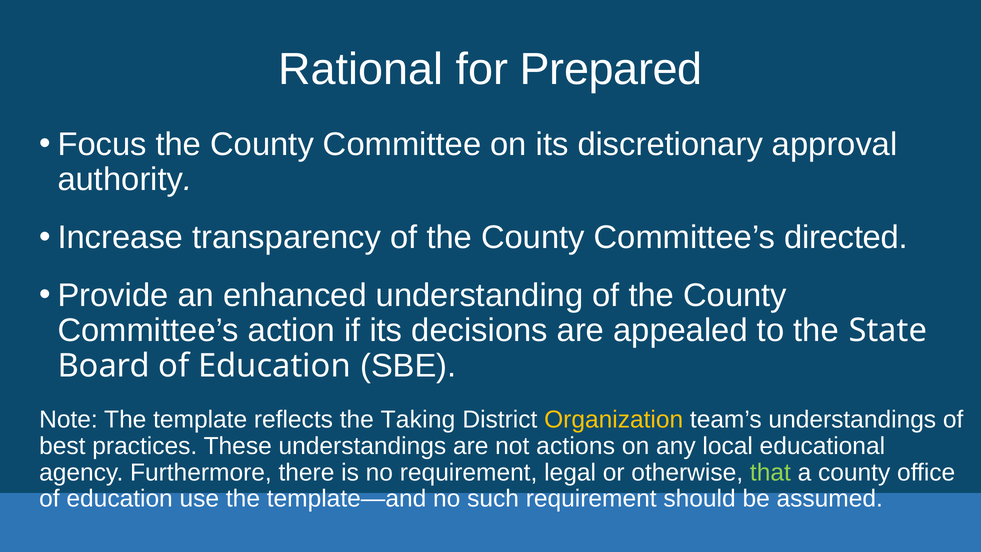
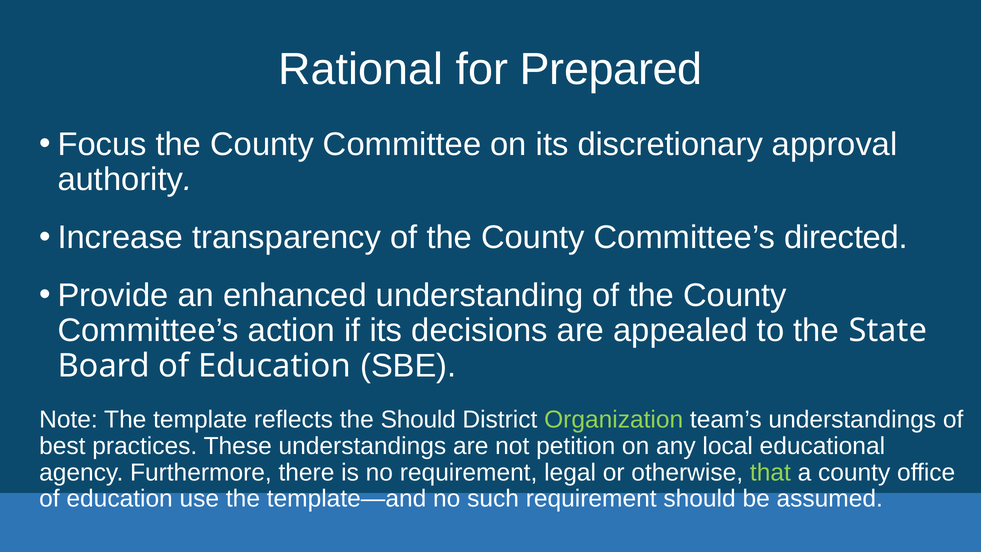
the Taking: Taking -> Should (418, 419)
Organization colour: yellow -> light green (614, 419)
actions: actions -> petition (576, 446)
